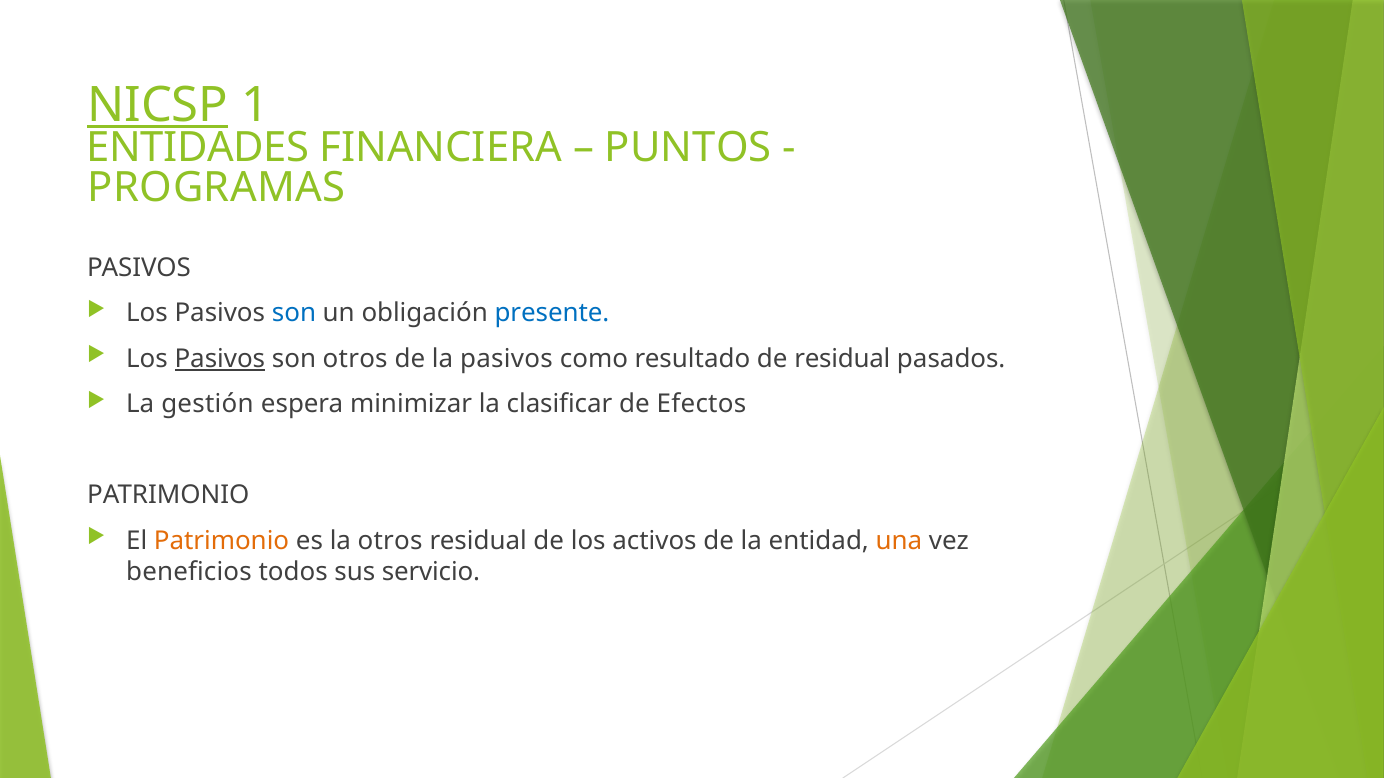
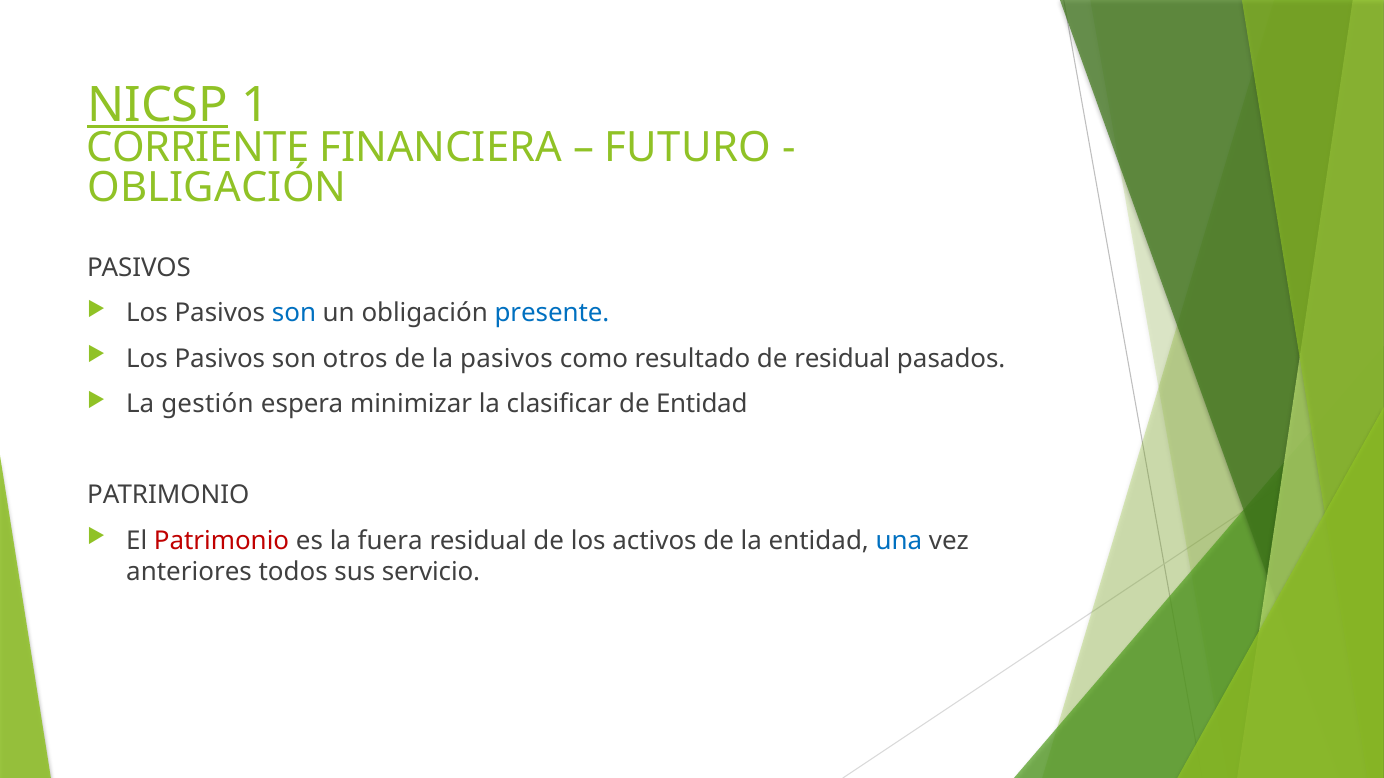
ENTIDADES: ENTIDADES -> CORRIENTE (198, 148)
PUNTOS: PUNTOS -> FUTURO (688, 148)
PROGRAMAS: PROGRAMAS -> OBLIGACIÓN (217, 188)
Pasivos underline: present -> none (220, 359)
de Efectos: Efectos -> Entidad (702, 405)
Patrimonio colour: orange -> red (222, 541)
la otros: otros -> fuera (390, 541)
una colour: orange -> blue (899, 541)
beneficios: beneficios -> anteriores (189, 572)
